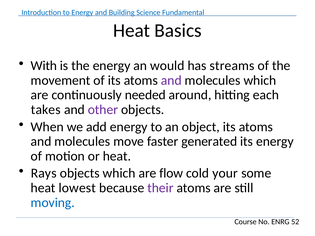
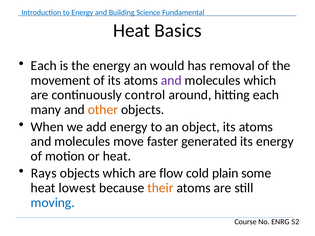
With: With -> Each (44, 66)
streams: streams -> removal (232, 66)
needed: needed -> control (145, 95)
takes: takes -> many (46, 110)
other colour: purple -> orange (103, 110)
your: your -> plain (225, 173)
their colour: purple -> orange (160, 188)
